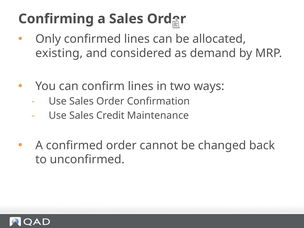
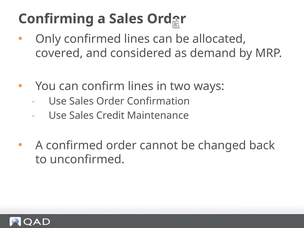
existing: existing -> covered (59, 53)
